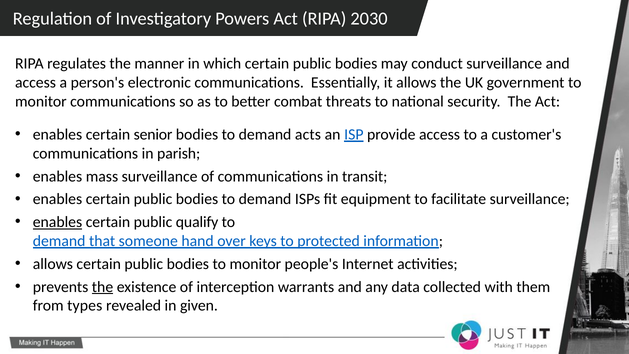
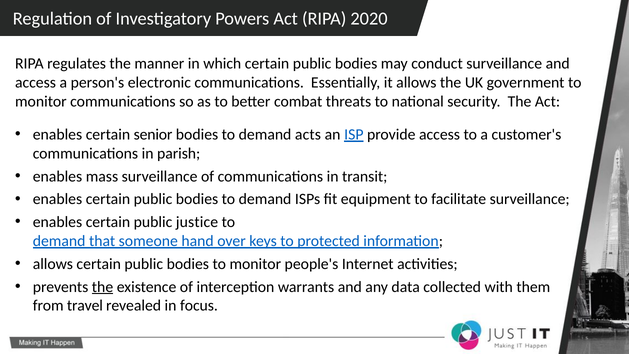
2030: 2030 -> 2020 (369, 19)
enables underline: present -> none (57, 222)
qualify: qualify -> justice (197, 222)
types: types -> travel (85, 306)
given: given -> focus (199, 306)
